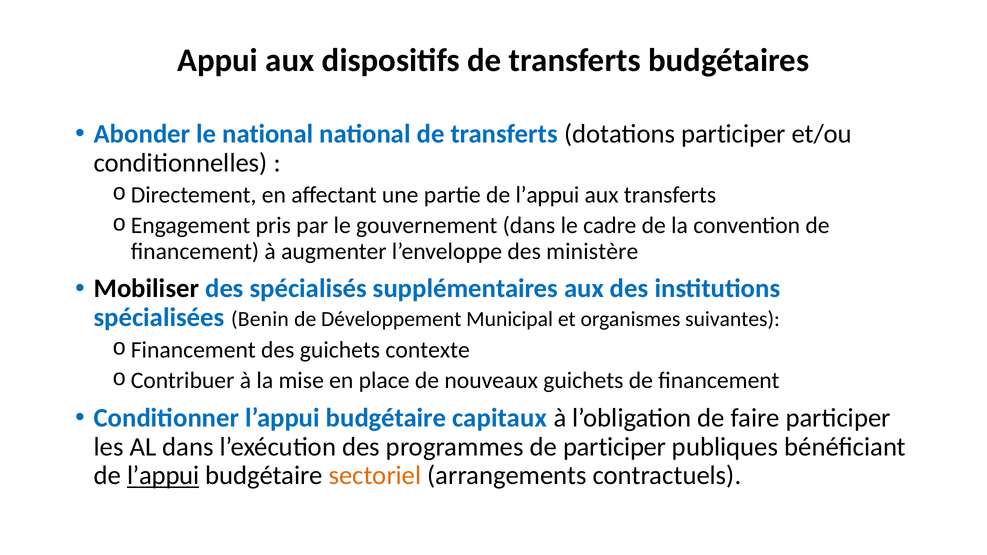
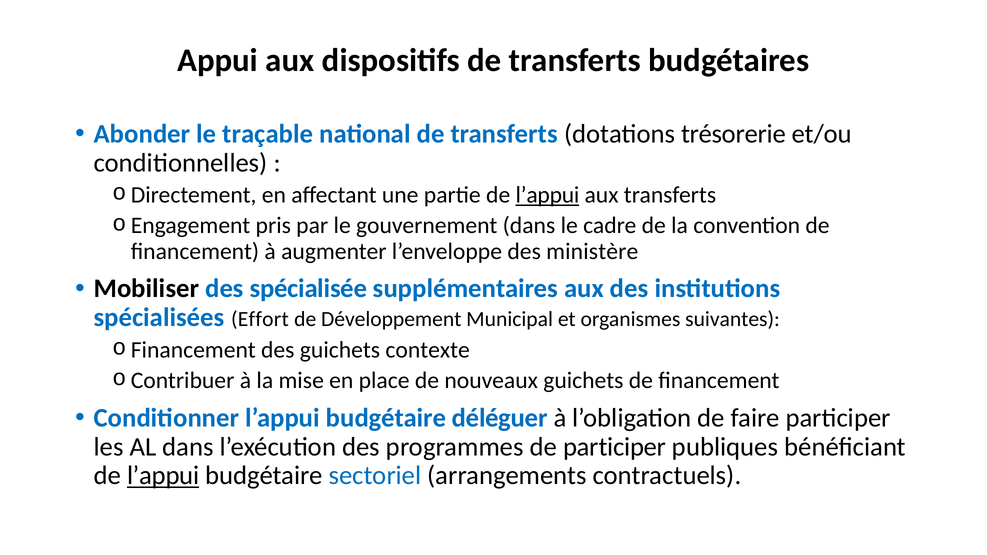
le national: national -> traçable (268, 134)
dotations participer: participer -> trésorerie (733, 134)
l’appui underline: none -> present (547, 195)
spécialisés: spécialisés -> spécialisée (308, 289)
Benin: Benin -> Effort (260, 319)
capitaux: capitaux -> déléguer (500, 418)
sectoriel colour: orange -> blue (375, 476)
